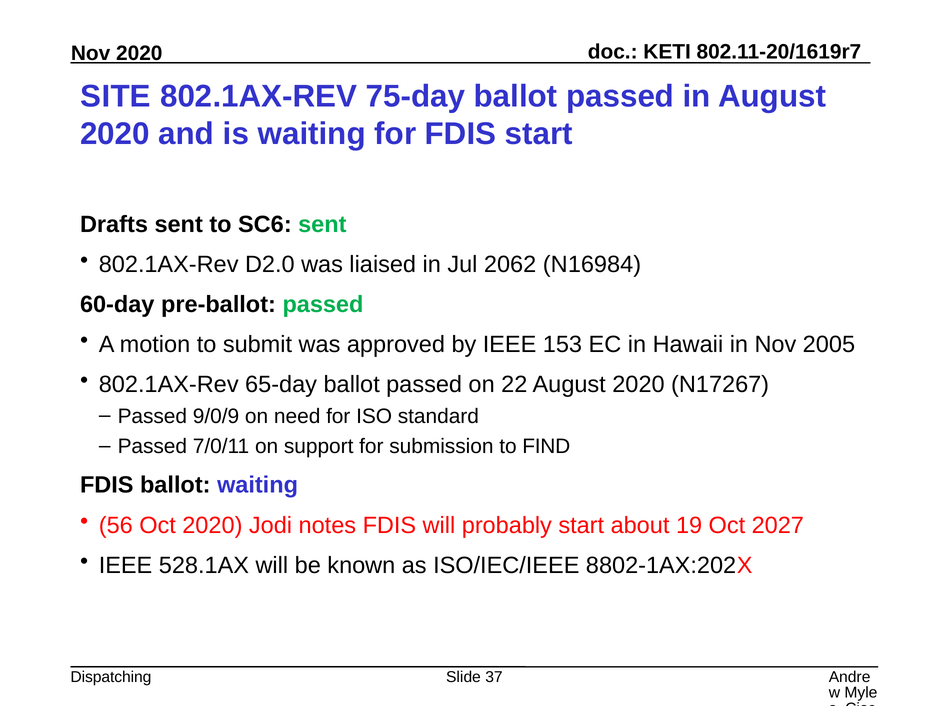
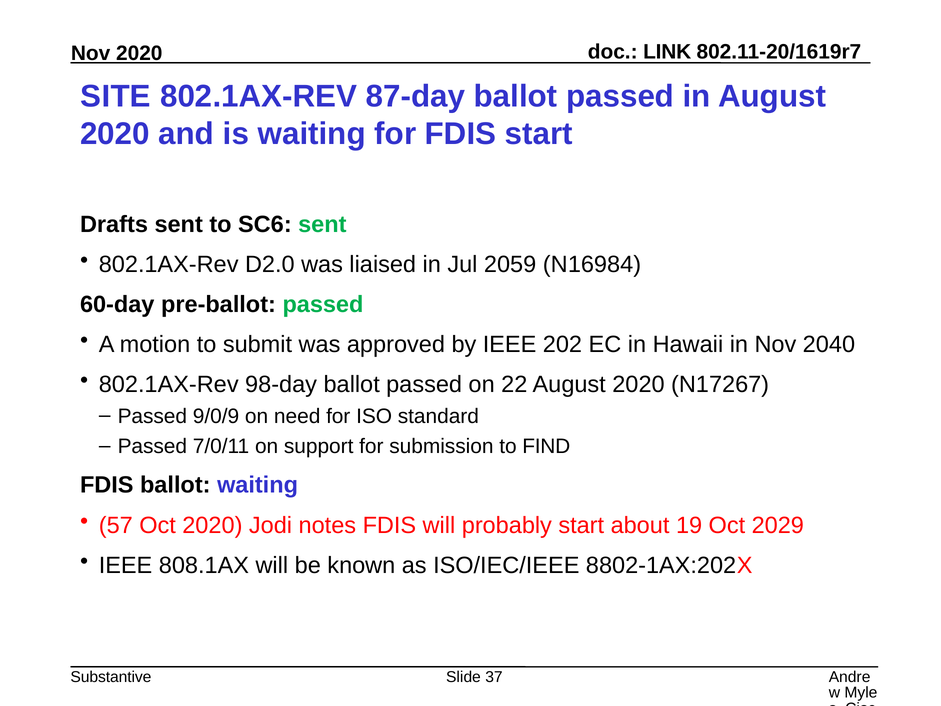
KETI: KETI -> LINK (667, 52)
75-day: 75-day -> 87-day (415, 96)
2062: 2062 -> 2059 (510, 264)
153: 153 -> 202 (562, 344)
2005: 2005 -> 2040 (829, 344)
65-day: 65-day -> 98-day (281, 384)
56: 56 -> 57 (116, 525)
2027: 2027 -> 2029 (778, 525)
528.1AX: 528.1AX -> 808.1AX (204, 565)
Dispatching: Dispatching -> Substantive (111, 677)
